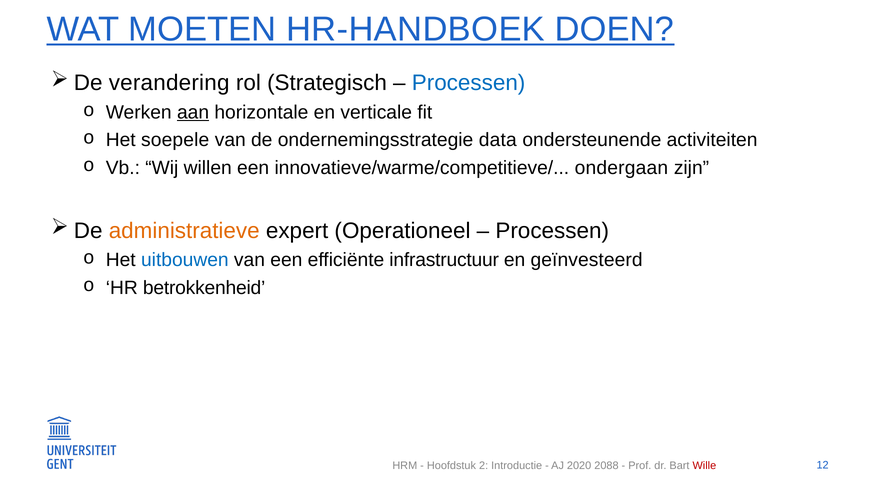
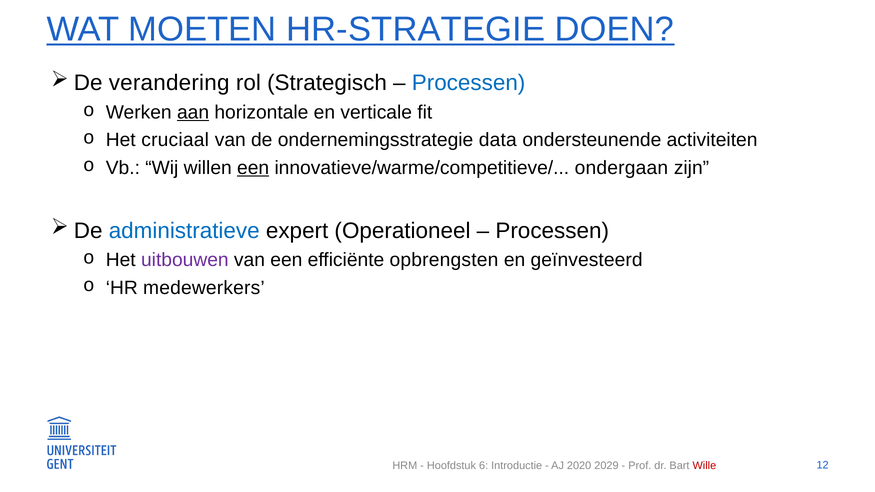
HR-HANDBOEK: HR-HANDBOEK -> HR-STRATEGIE (416, 29)
soepele: soepele -> cruciaal (175, 140)
een underline: none -> present (253, 168)
administratieve colour: orange -> blue (184, 231)
uitbouwen colour: blue -> purple (185, 260)
infrastructuur: infrastructuur -> opbrengsten (444, 260)
betrokkenheid: betrokkenheid -> medewerkers (204, 288)
2: 2 -> 6 (484, 466)
2088: 2088 -> 2029 (606, 466)
